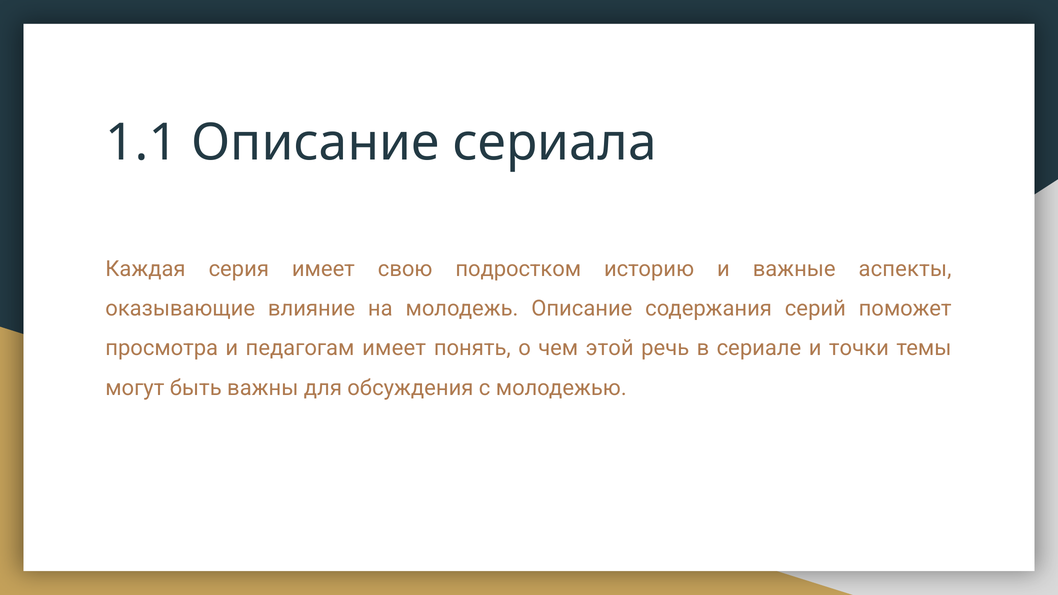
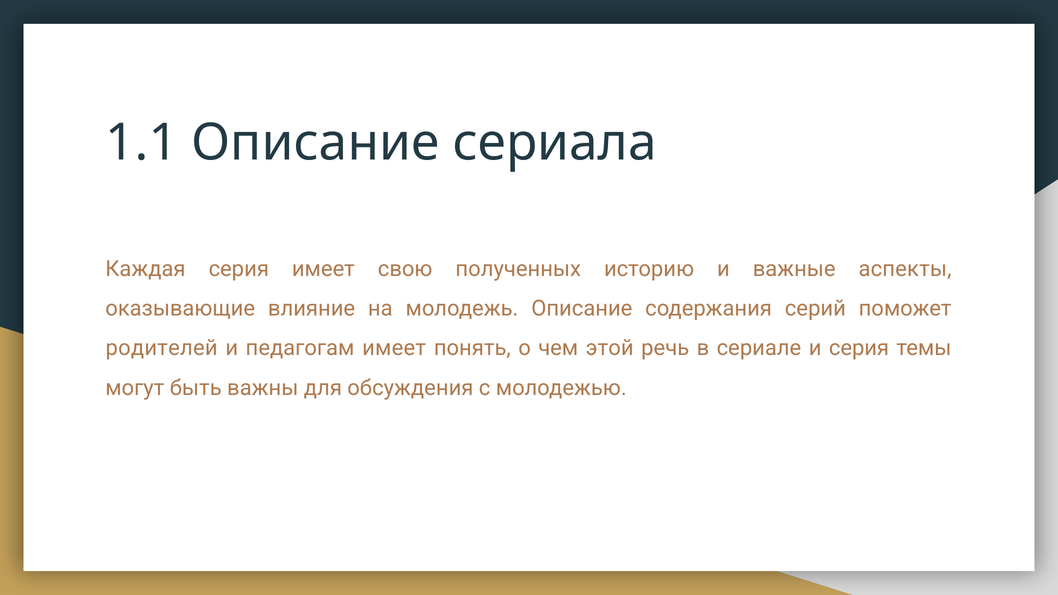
подростком: подростком -> полученных (518, 269)
просмотра: просмотра -> родителей (162, 348)
и точки: точки -> серия (859, 348)
